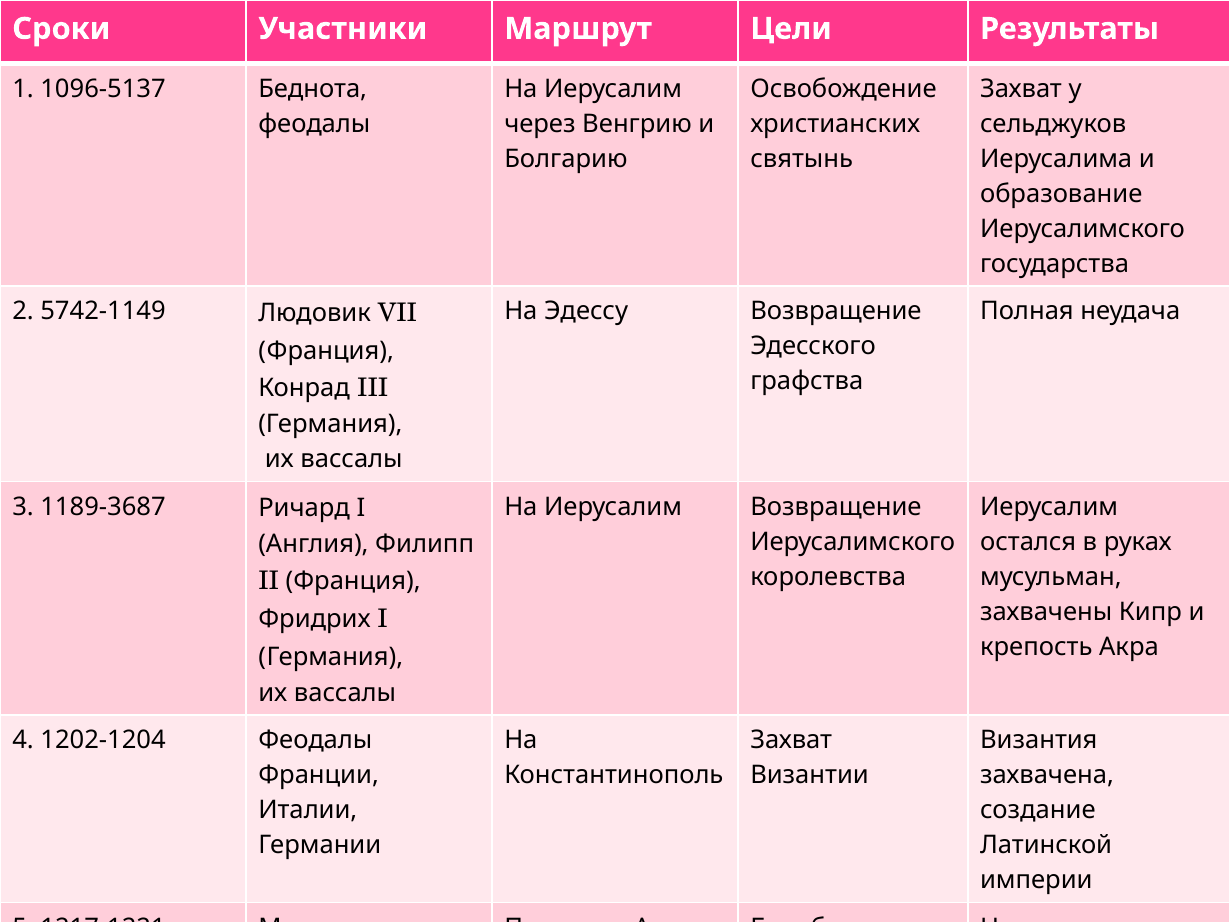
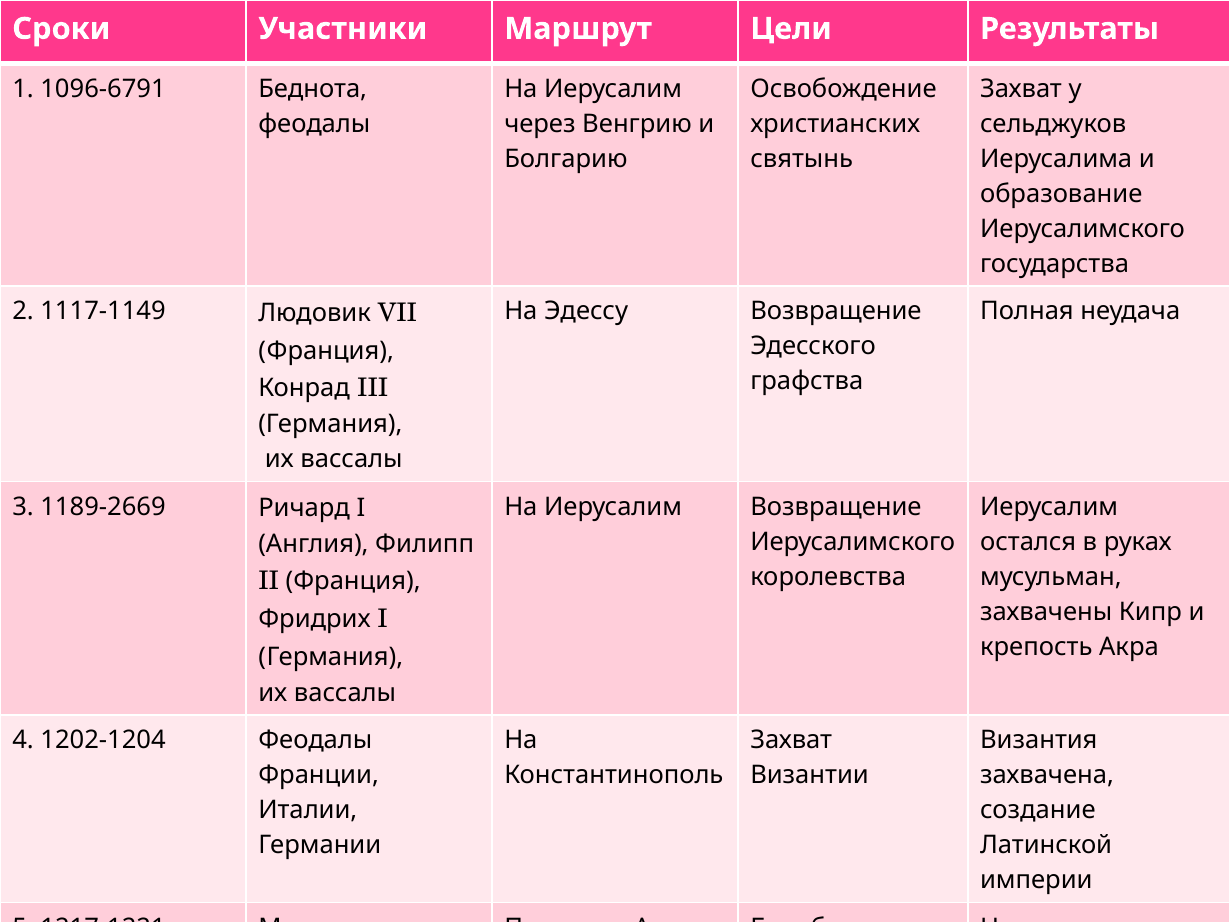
1096-5137: 1096-5137 -> 1096-6791 (103, 89)
5742-1149: 5742-1149 -> 1117-1149 (103, 311)
1189-3687: 1189-3687 -> 1189-2669 (103, 507)
